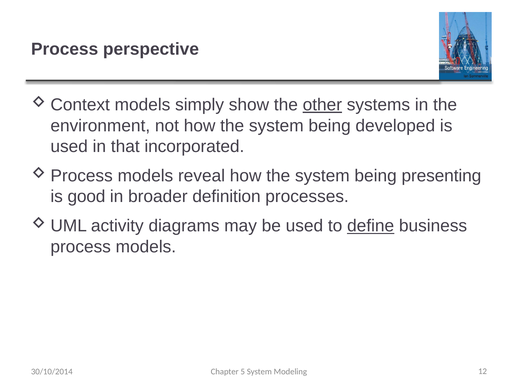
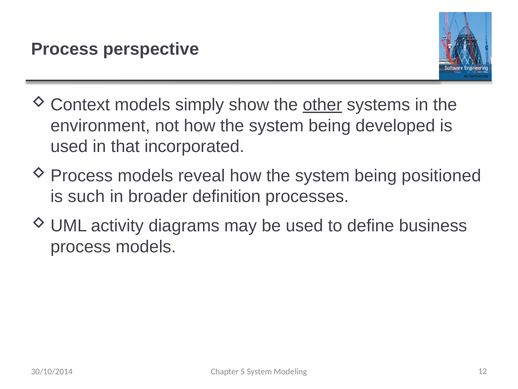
presenting: presenting -> positioned (441, 176)
good: good -> such (86, 196)
define underline: present -> none (371, 226)
